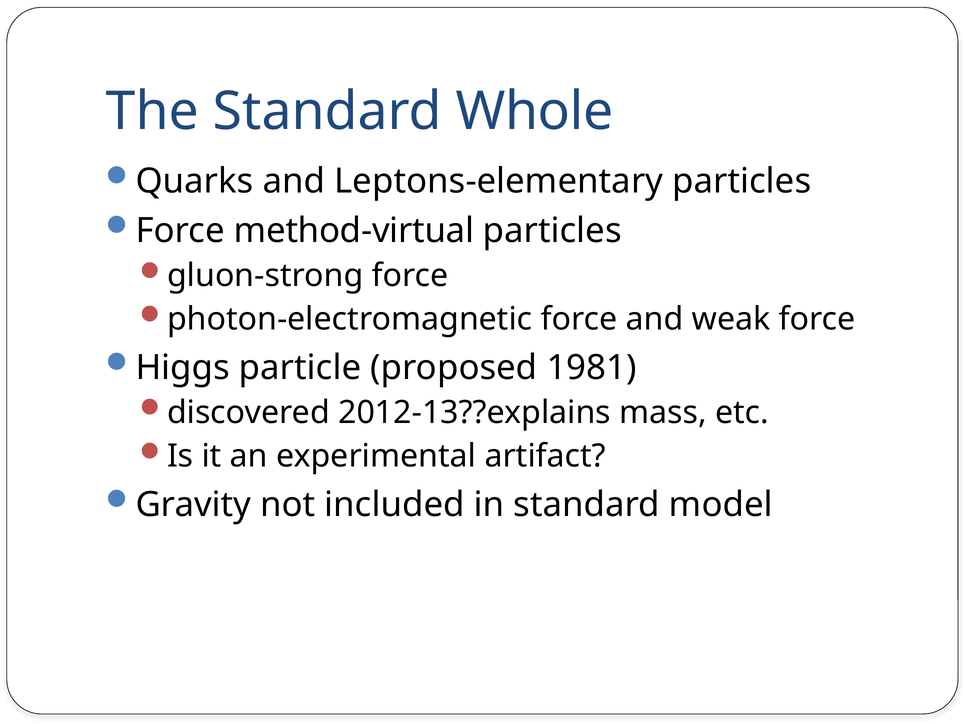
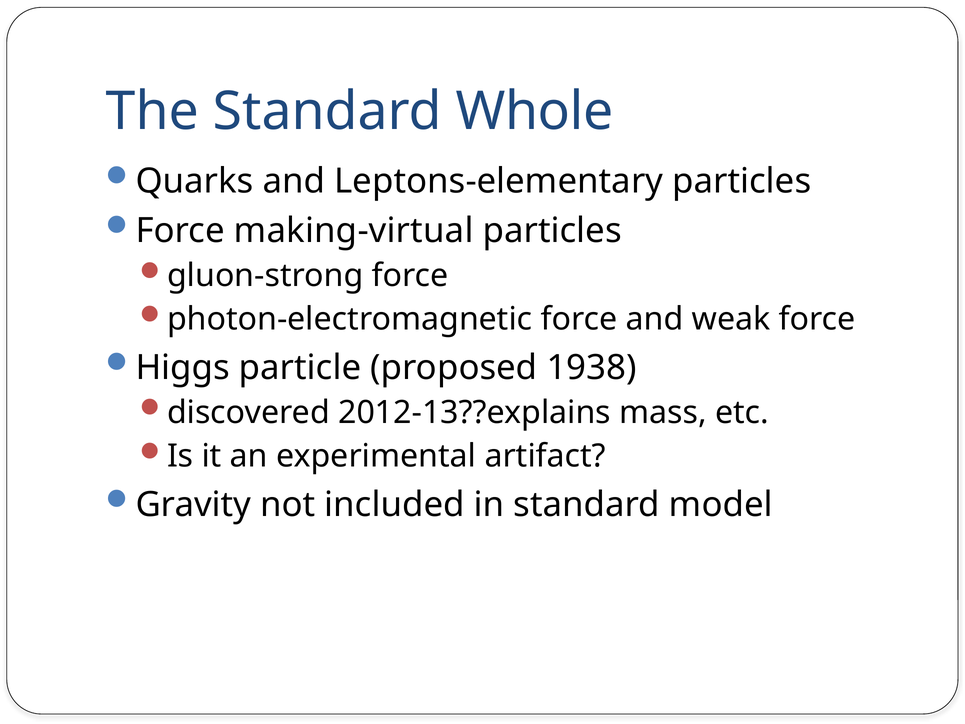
method-virtual: method-virtual -> making-virtual (354, 231)
1981: 1981 -> 1938 (592, 368)
